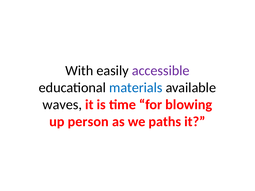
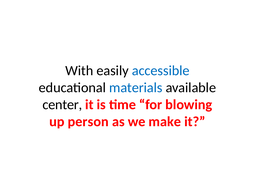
accessible colour: purple -> blue (161, 71)
waves: waves -> center (62, 105)
paths: paths -> make (165, 122)
